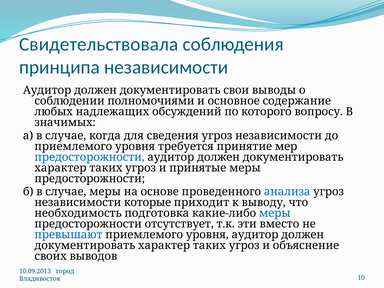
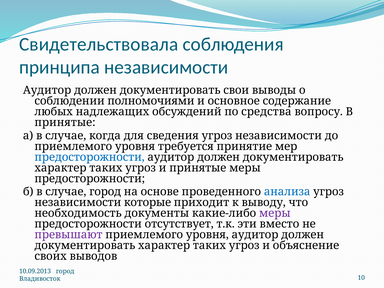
которого: которого -> средства (266, 112)
значимых: значимых -> принятые (65, 122)
случае меры: меры -> город (105, 192)
подготовка: подготовка -> документы (157, 213)
меры colour: blue -> purple (275, 213)
превышают colour: blue -> purple (68, 235)
